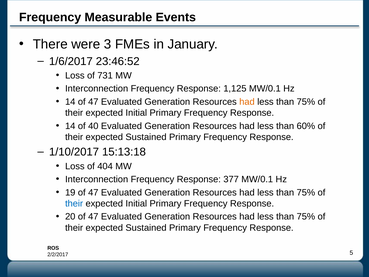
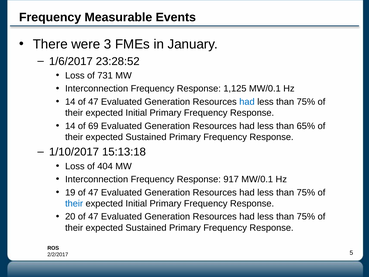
23:46:52: 23:46:52 -> 23:28:52 (118, 61)
had colour: orange -> blue (247, 102)
40: 40 -> 69 (93, 126)
60%: 60% -> 65% (306, 126)
377: 377 -> 917 (231, 179)
